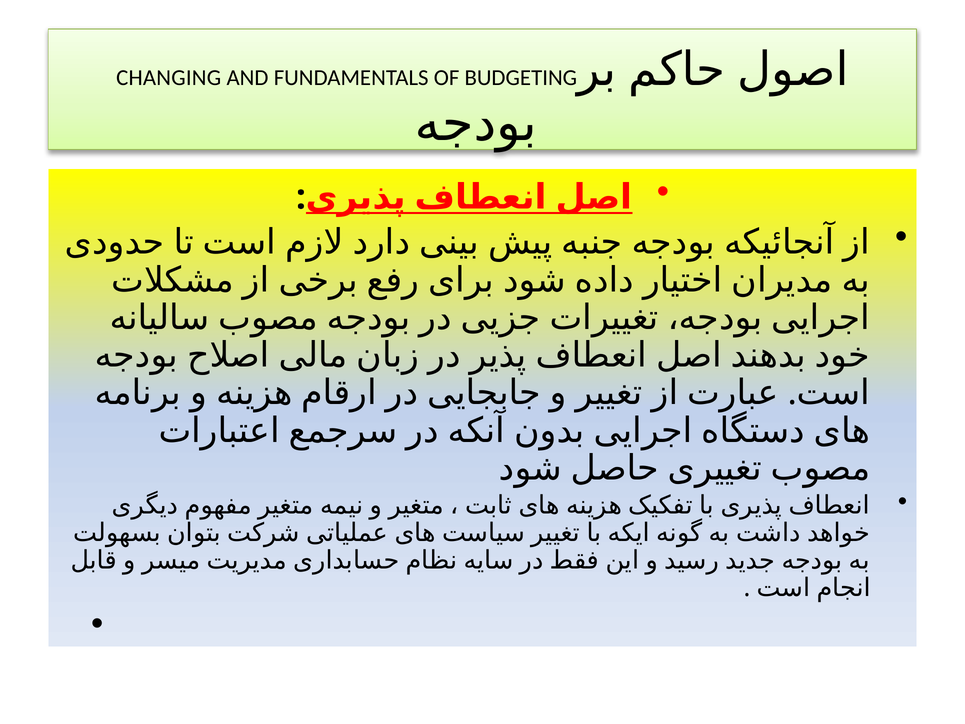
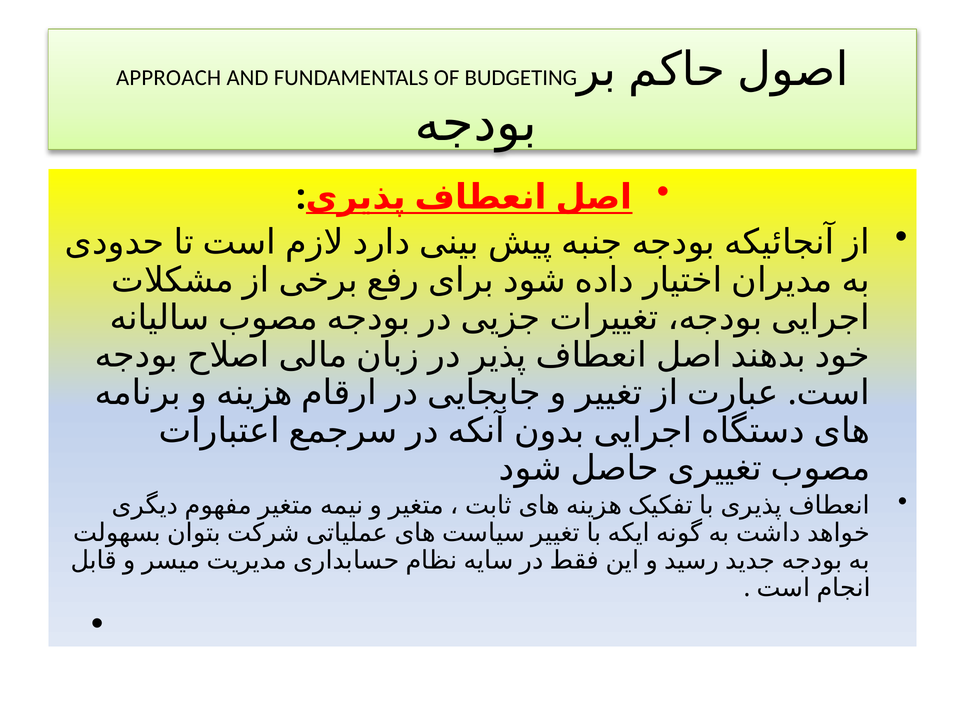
CHANGING: CHANGING -> APPROACH (169, 78)
